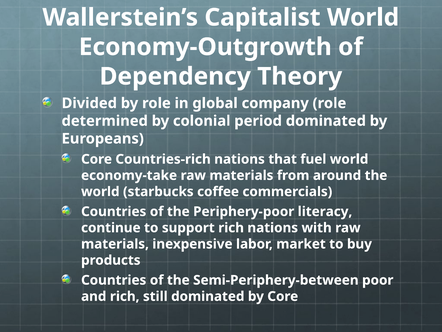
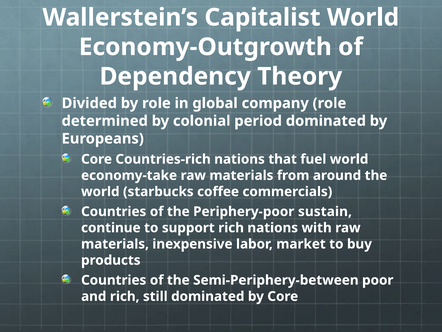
literacy: literacy -> sustain (325, 211)
